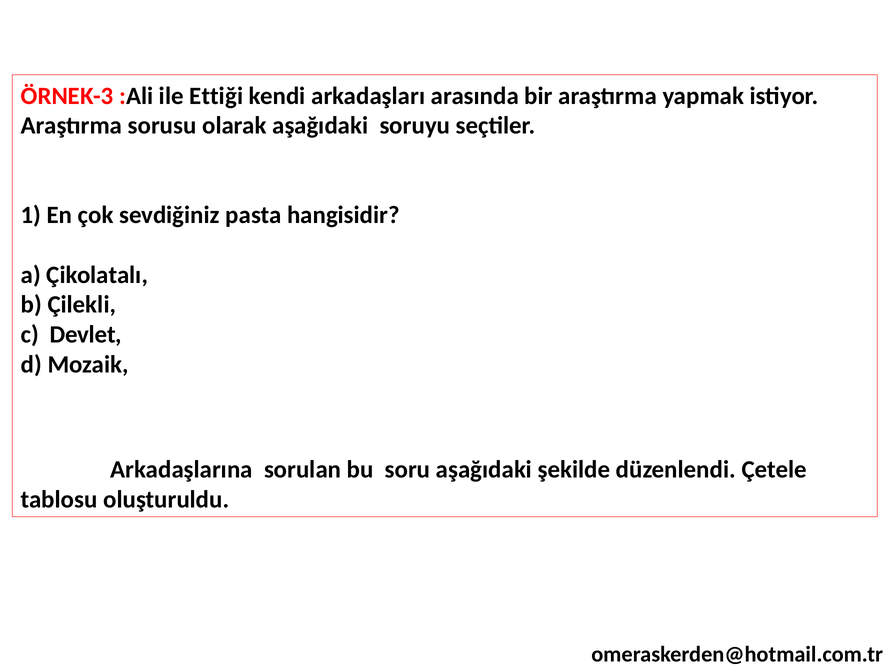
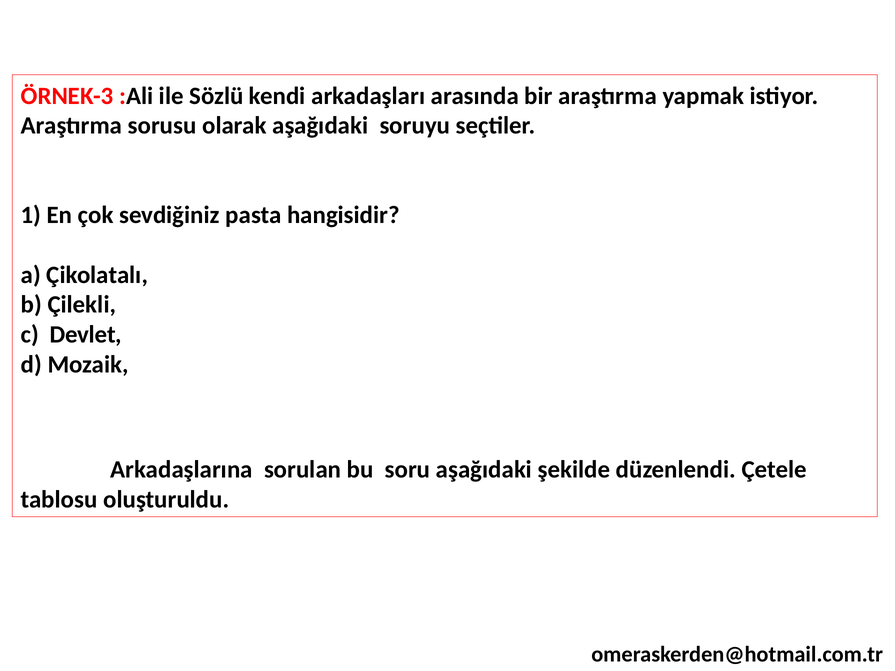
Ettiği: Ettiği -> Sözlü (216, 96)
